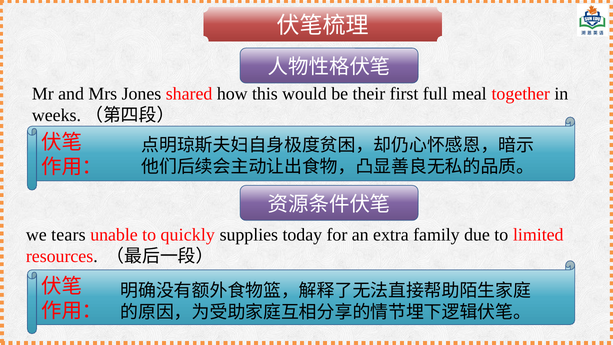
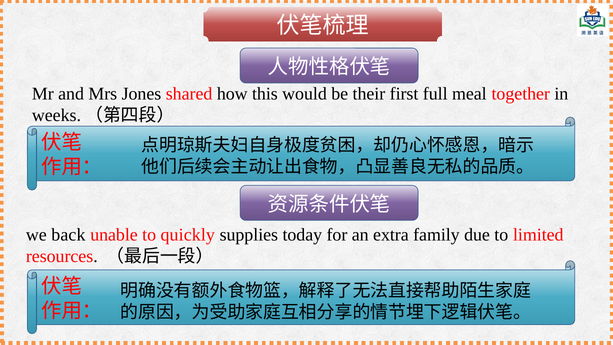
tears: tears -> back (68, 234)
